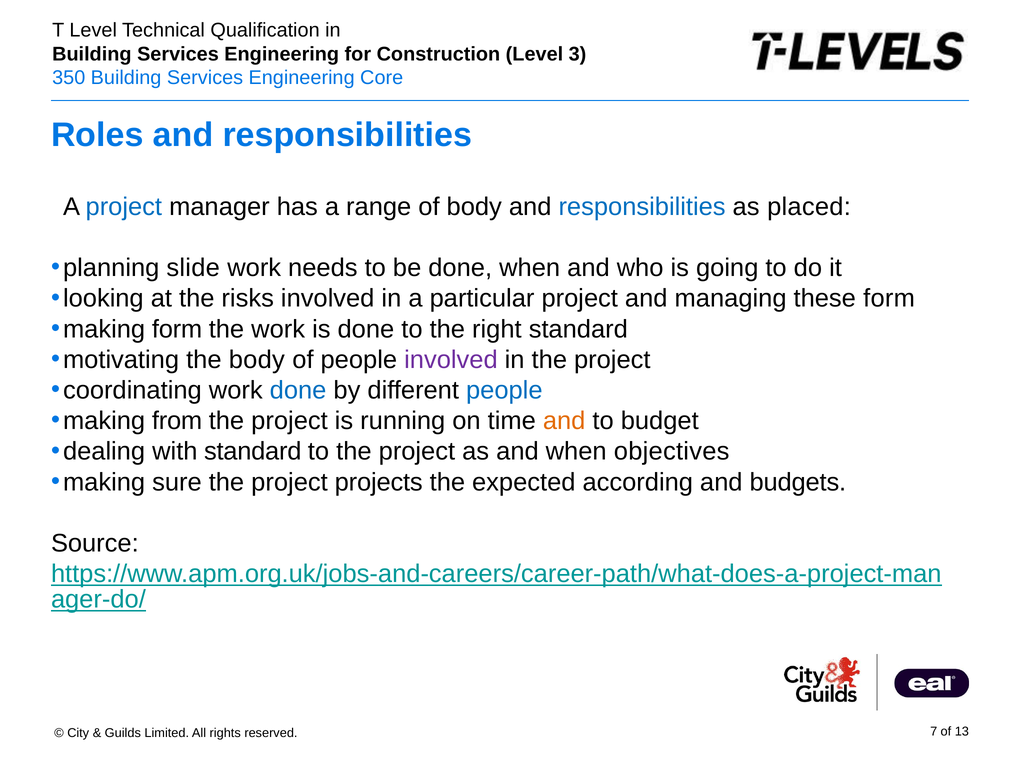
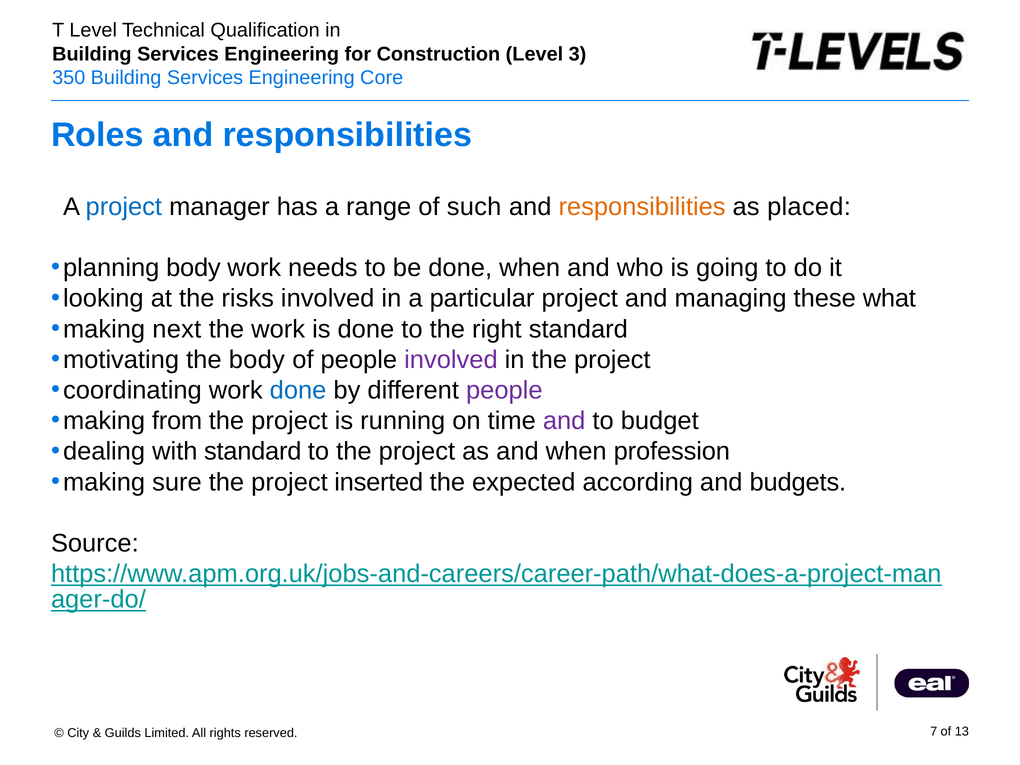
of body: body -> such (474, 207)
responsibilities colour: blue -> orange (642, 207)
planning slide: slide -> body (193, 268)
these form: form -> what (889, 299)
making form: form -> next (177, 329)
people colour: blue -> purple (504, 390)
and colour: orange -> purple (564, 421)
objectives: objectives -> profession (672, 452)
projects: projects -> inserted (379, 482)
